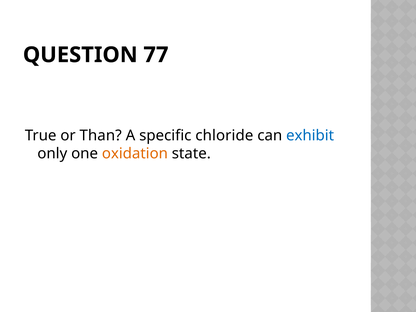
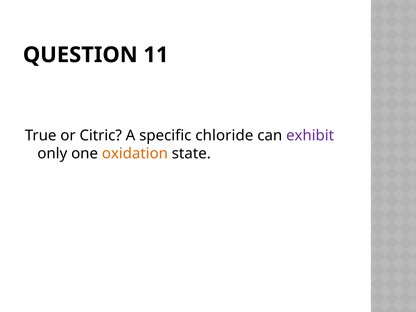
77: 77 -> 11 (156, 55)
Than: Than -> Citric (101, 136)
exhibit colour: blue -> purple (310, 136)
